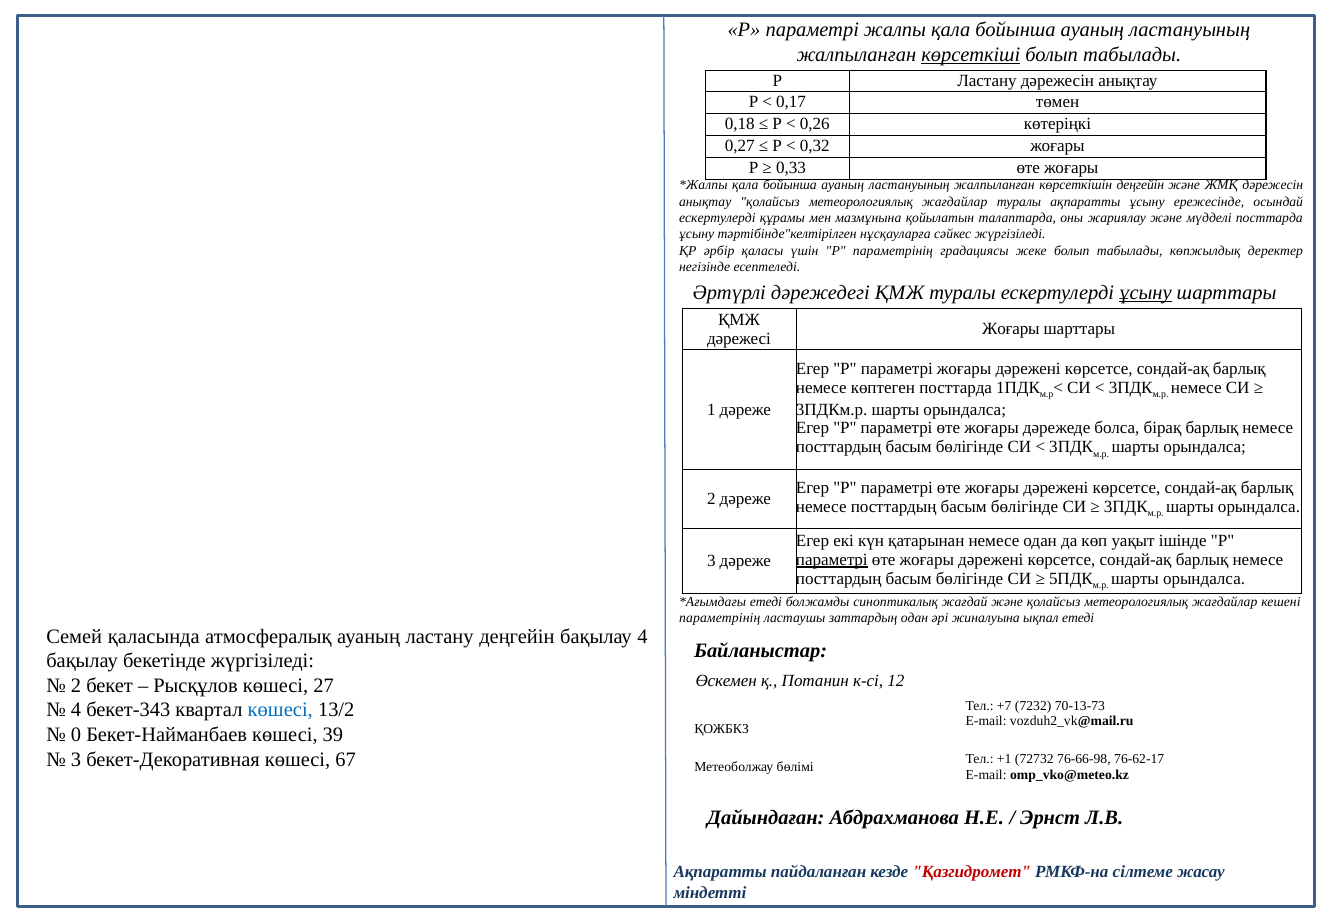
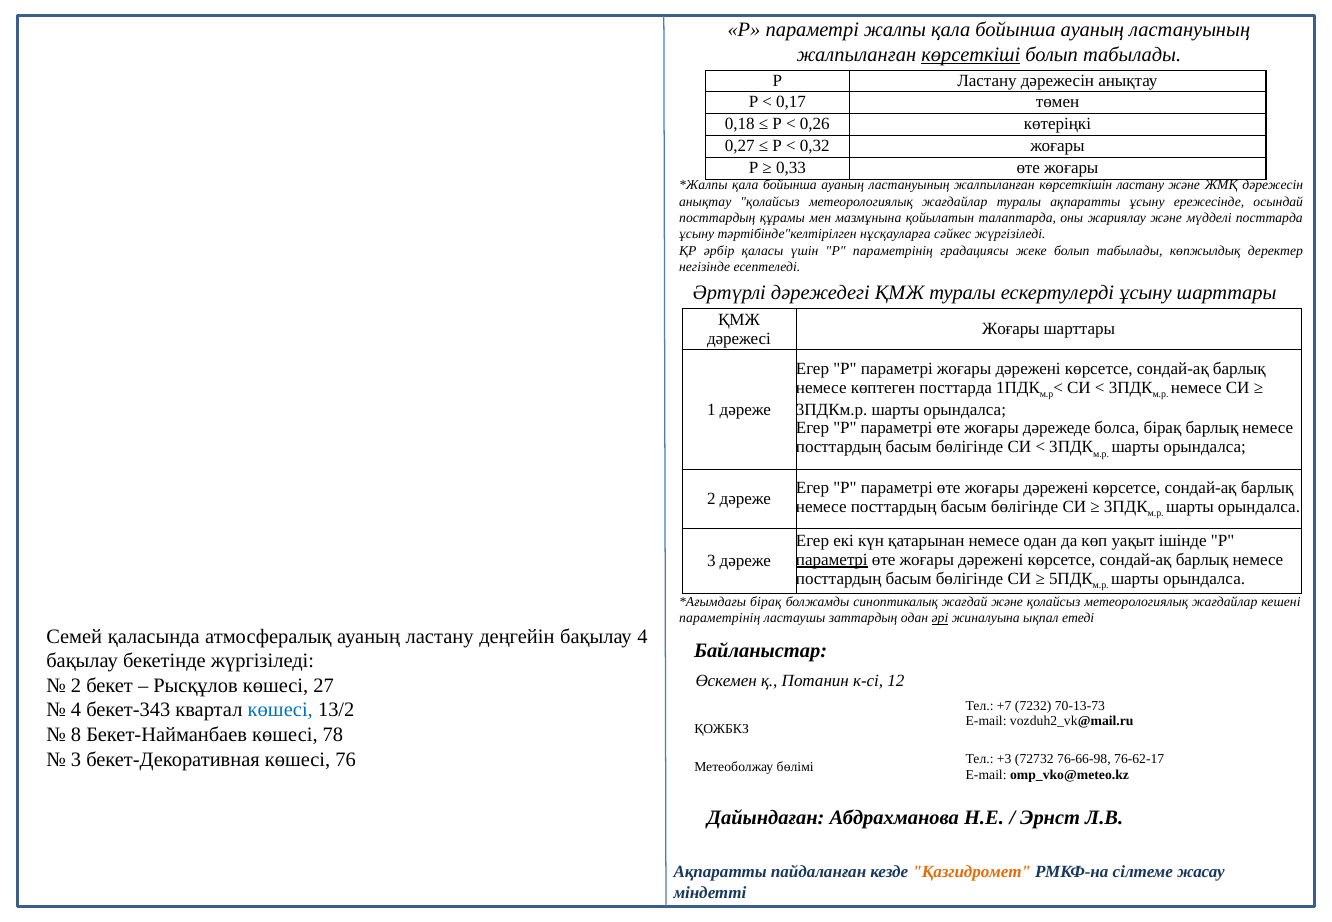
көрсеткішін деңгейін: деңгейін -> ластану (1140, 185)
ескертулерді: ескертулерді -> посттардың (717, 218)
ұсыну underline: present -> none (1145, 293)
етеді: етеді -> бірақ (766, 602)
әрі underline: none -> present (940, 618)
0: 0 -> 8 (76, 735)
39: 39 -> 78 (333, 735)
67: 67 -> 76 (346, 760)
+1: +1 -> +3 (1004, 760)
Қазгидромет colour: red -> orange (972, 872)
